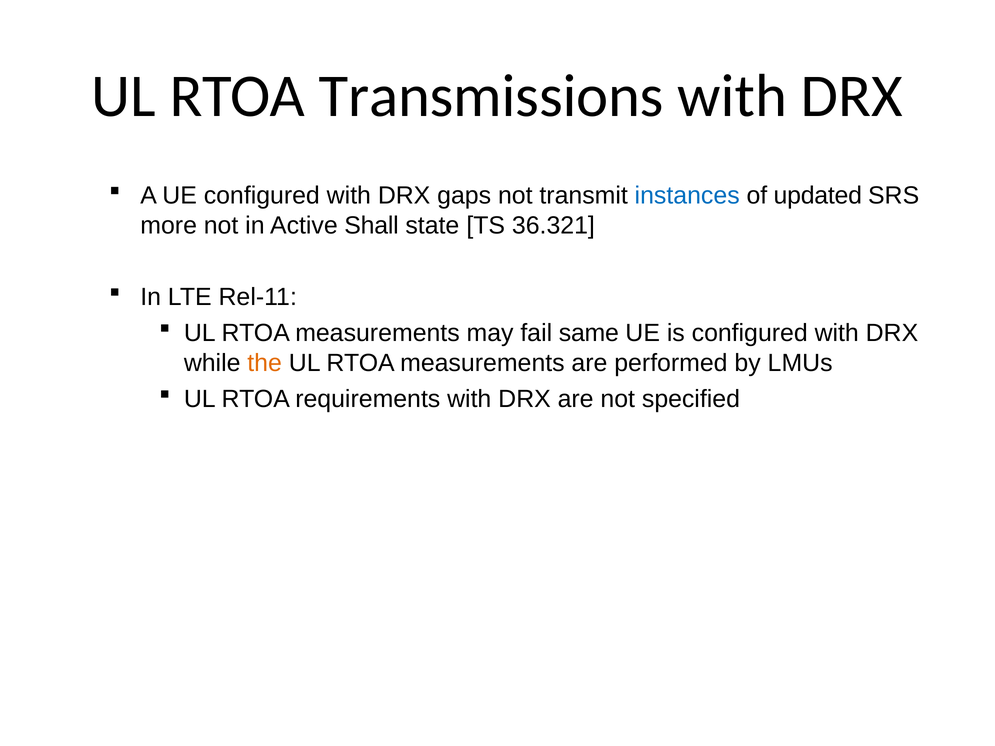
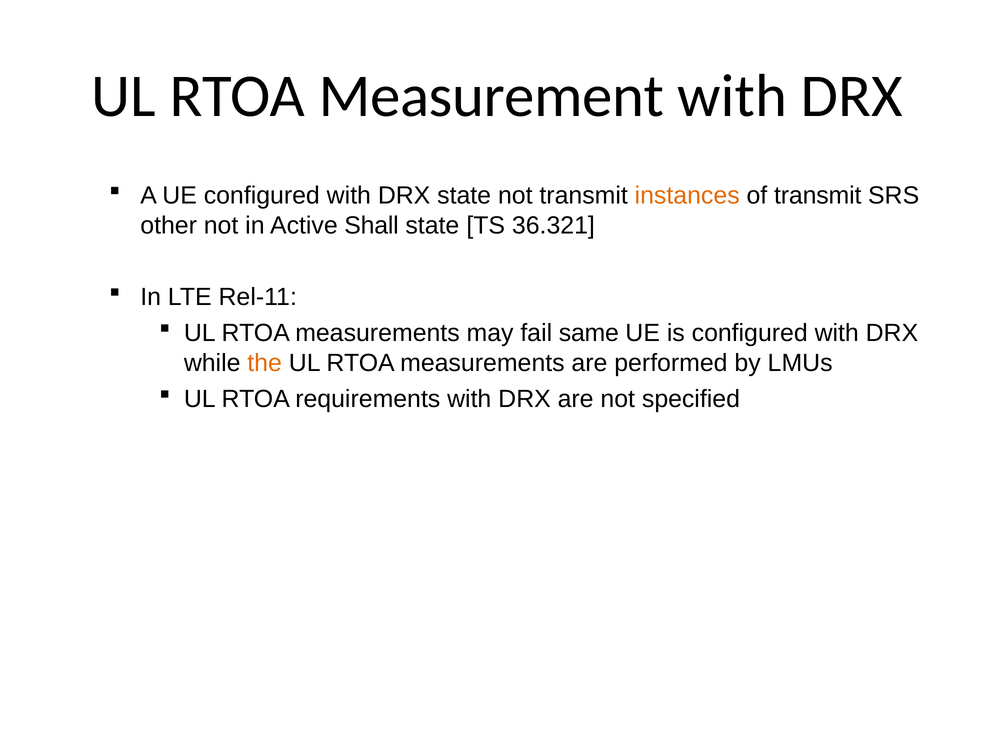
Transmissions: Transmissions -> Measurement (491, 96)
DRX gaps: gaps -> state (464, 196)
instances colour: blue -> orange (687, 196)
of updated: updated -> transmit (818, 196)
more: more -> other (169, 225)
